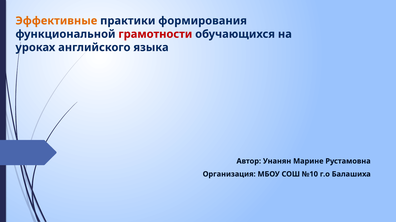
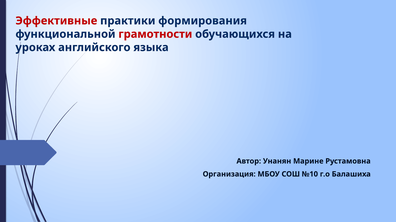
Эффективные colour: orange -> red (56, 21)
